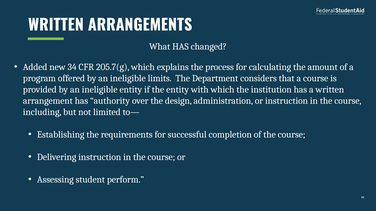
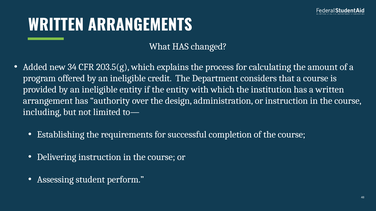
205.7(g: 205.7(g -> 203.5(g (113, 67)
limits: limits -> credit (160, 78)
